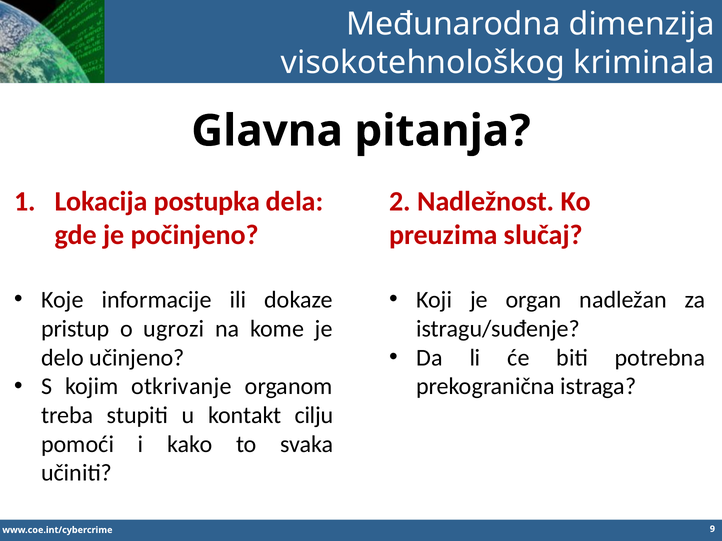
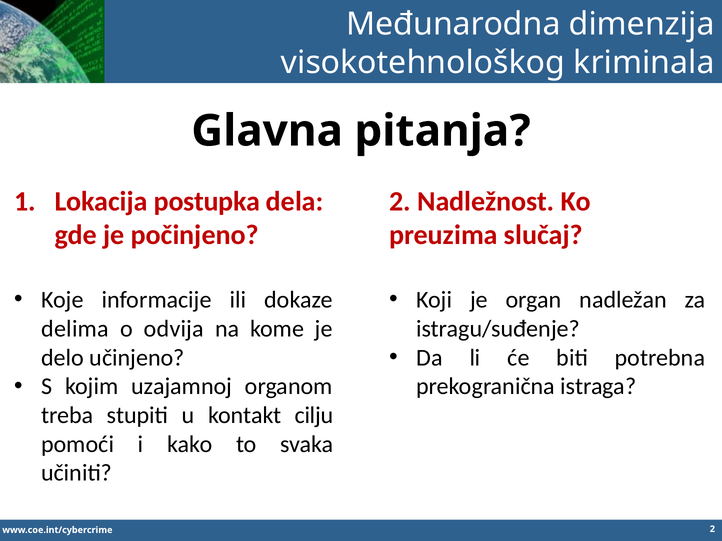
pristup: pristup -> delima (75, 329)
ugrozi: ugrozi -> odvija (174, 329)
otkrivanje: otkrivanje -> uzajamnoj (182, 387)
9: 9 -> 2 (712, 529)
